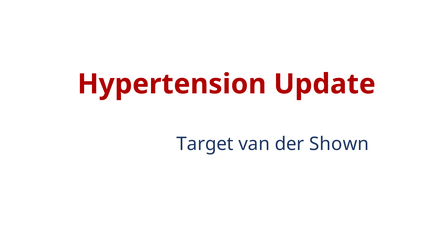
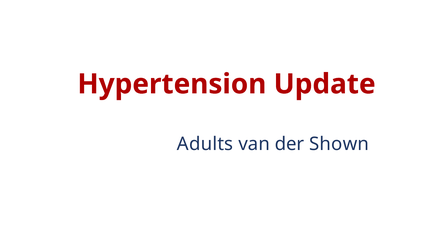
Target: Target -> Adults (205, 144)
